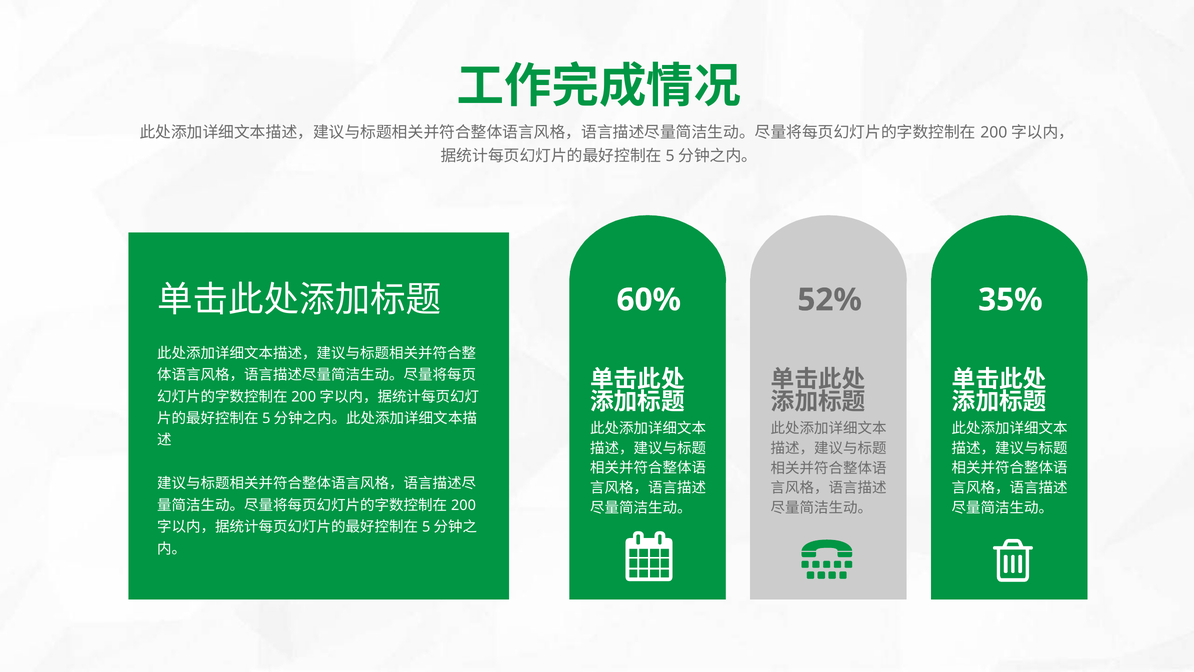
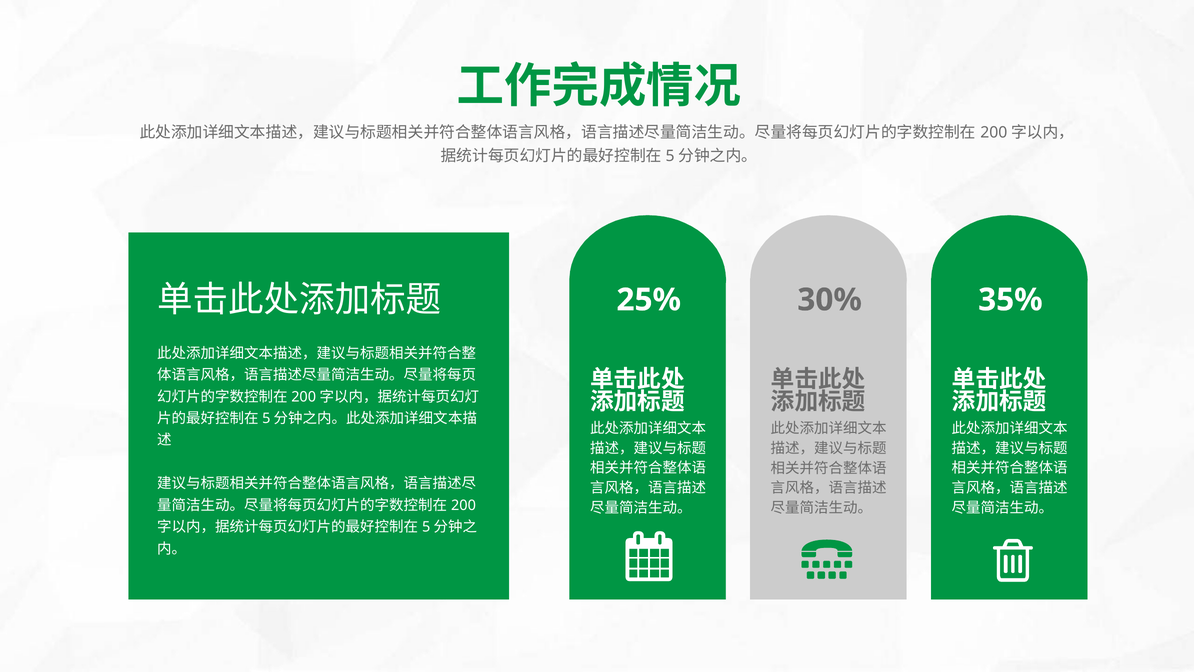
52%: 52% -> 30% (830, 300)
60%: 60% -> 25% (649, 300)
